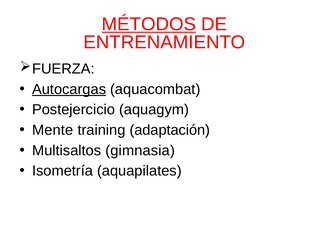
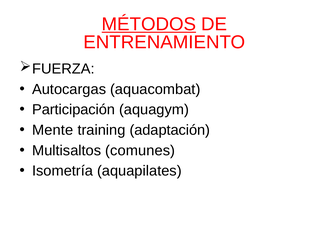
Autocargas underline: present -> none (69, 89)
Postejercicio: Postejercicio -> Participación (74, 110)
gimnasia: gimnasia -> comunes (140, 151)
